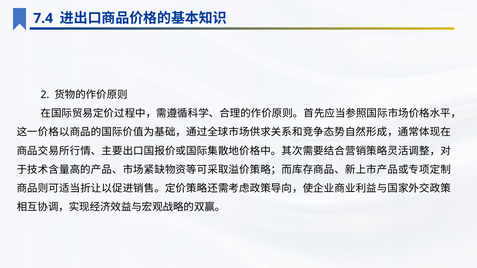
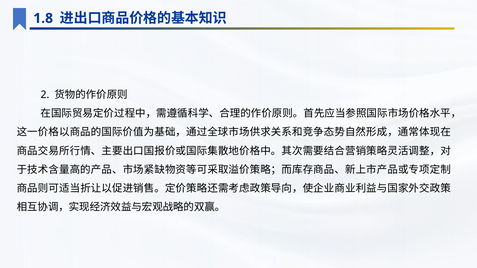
7.4: 7.4 -> 1.8 (43, 18)
